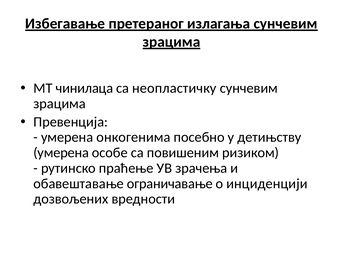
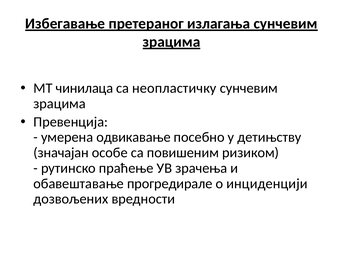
онкогенима: онкогенима -> одвикавање (134, 137)
умерена: умерена -> значајан (61, 153)
ограничавање: ограничавање -> прогредирале (170, 184)
